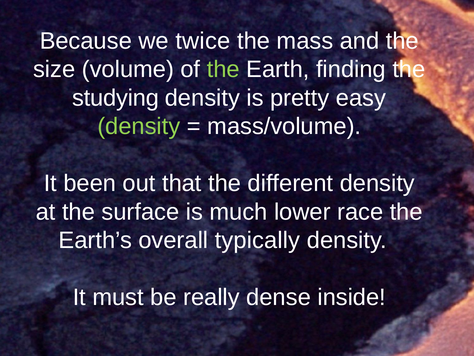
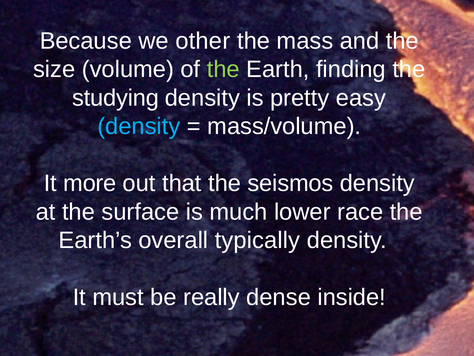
twice: twice -> other (203, 41)
density colour: light green -> light blue (139, 126)
been: been -> more (90, 183)
different: different -> seismos (291, 183)
